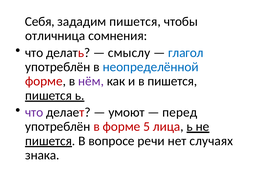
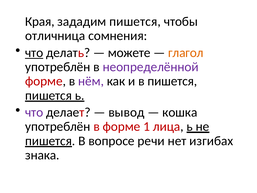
Себя: Себя -> Края (40, 22)
что underline: none -> present (34, 53)
смыслу: смыслу -> можете (129, 53)
глагол colour: blue -> orange (186, 53)
неопределённой colour: blue -> purple (151, 67)
умоют: умоют -> вывод (126, 112)
перед: перед -> кошка (180, 112)
5: 5 -> 1 (147, 126)
случаях: случаях -> изгибах (211, 141)
